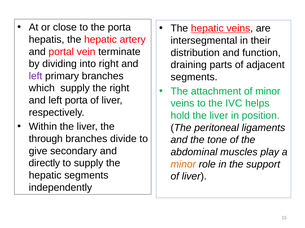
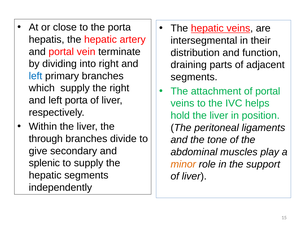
left colour: purple -> blue (36, 76)
of minor: minor -> portal (268, 92)
directly: directly -> splenic (44, 164)
